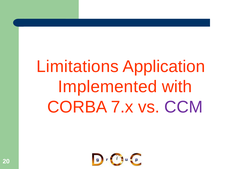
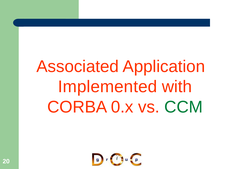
Limitations: Limitations -> Associated (78, 66)
7.x: 7.x -> 0.x (122, 107)
CCM colour: purple -> green (184, 107)
